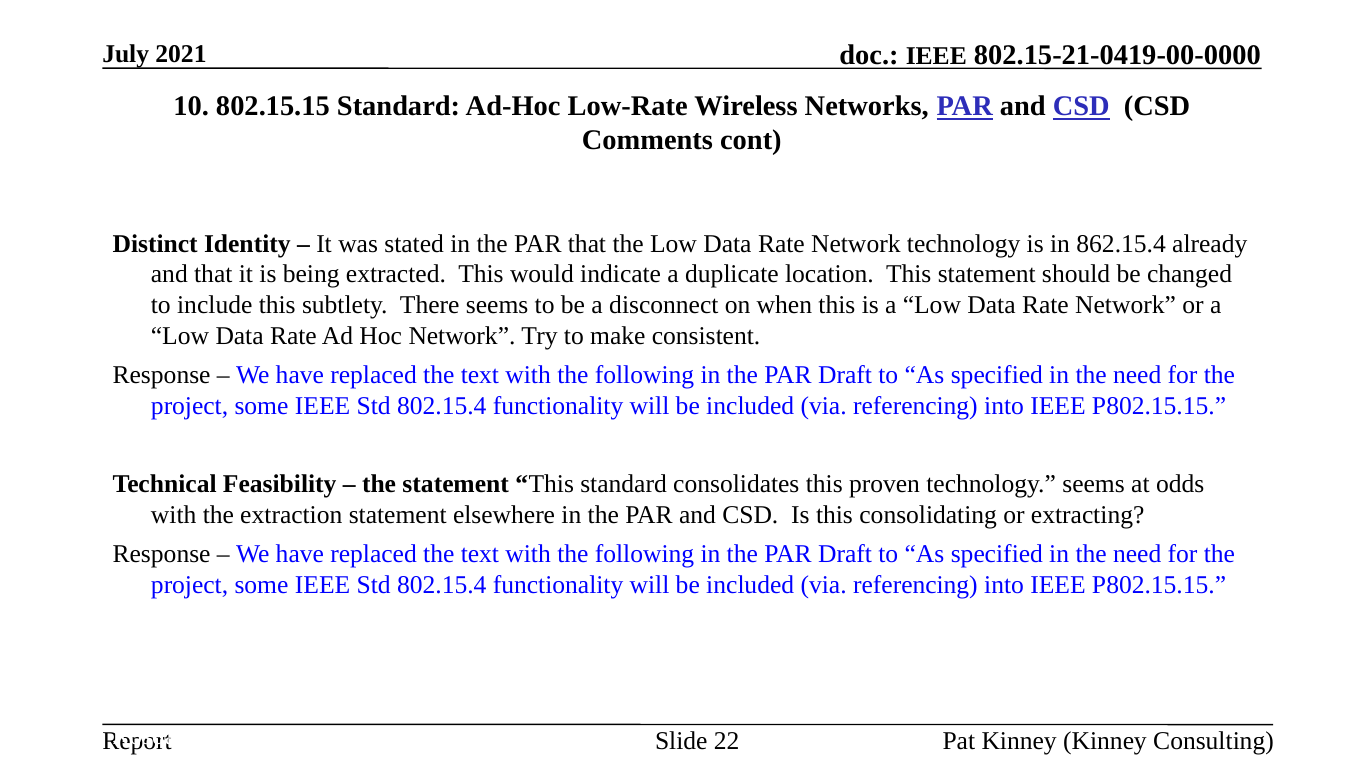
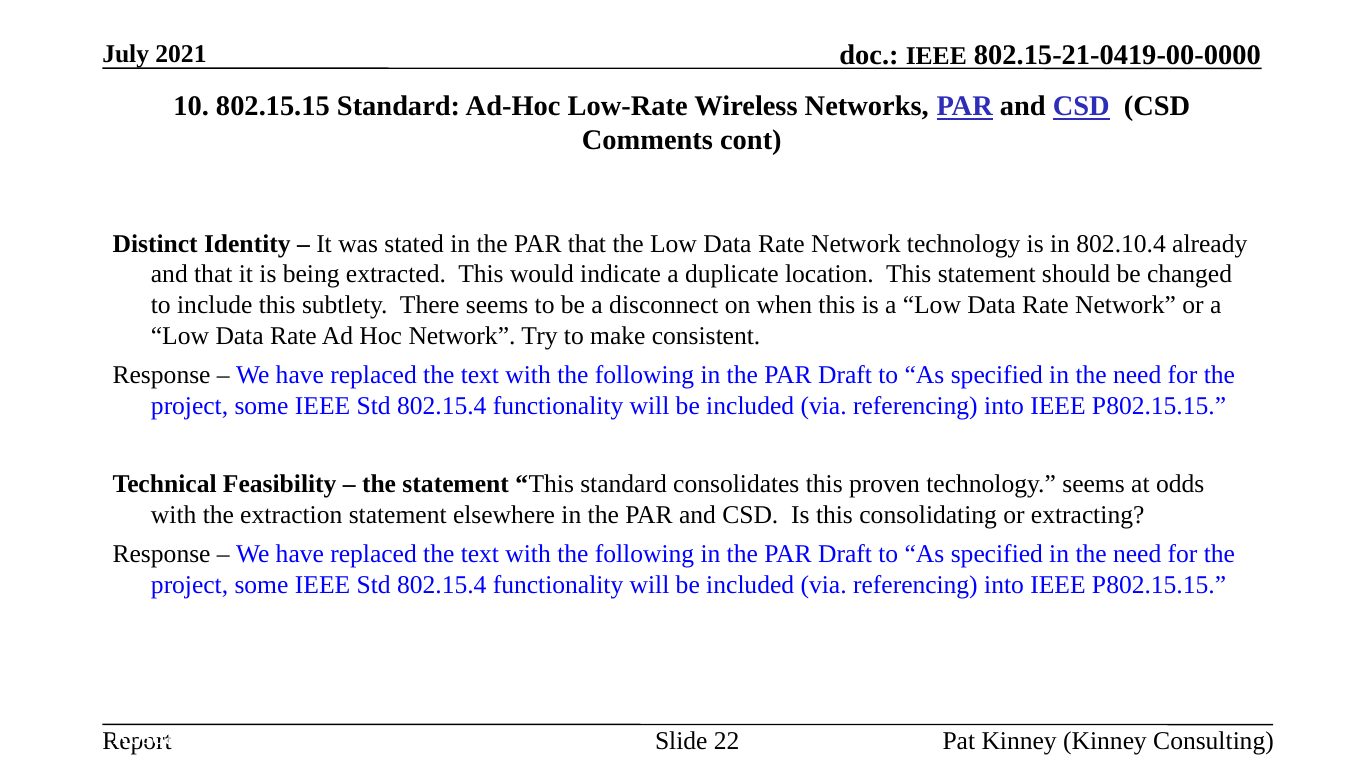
862.15.4: 862.15.4 -> 802.10.4 (1121, 244)
